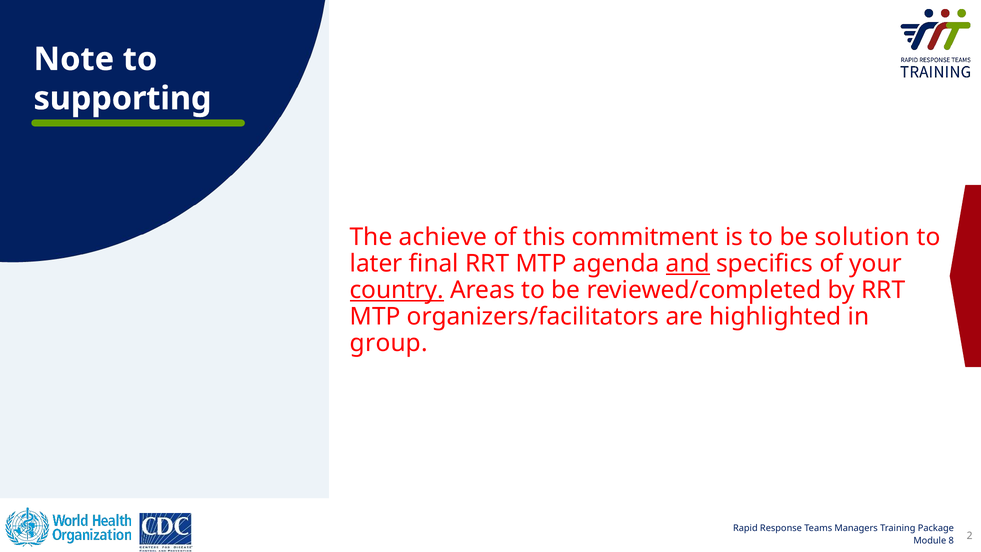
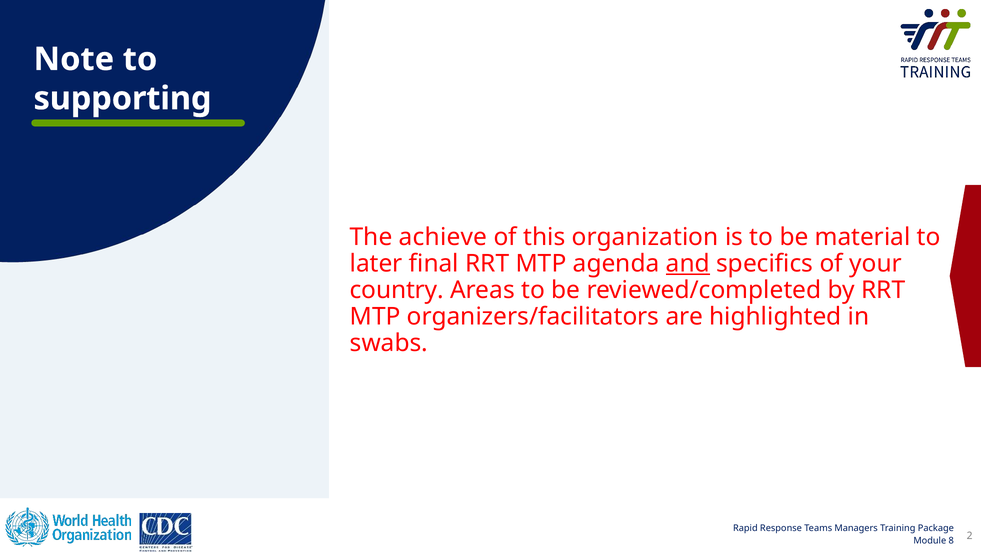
commitment: commitment -> organization (645, 237)
solution: solution -> material (863, 237)
country underline: present -> none (397, 290)
group: group -> swabs (389, 343)
